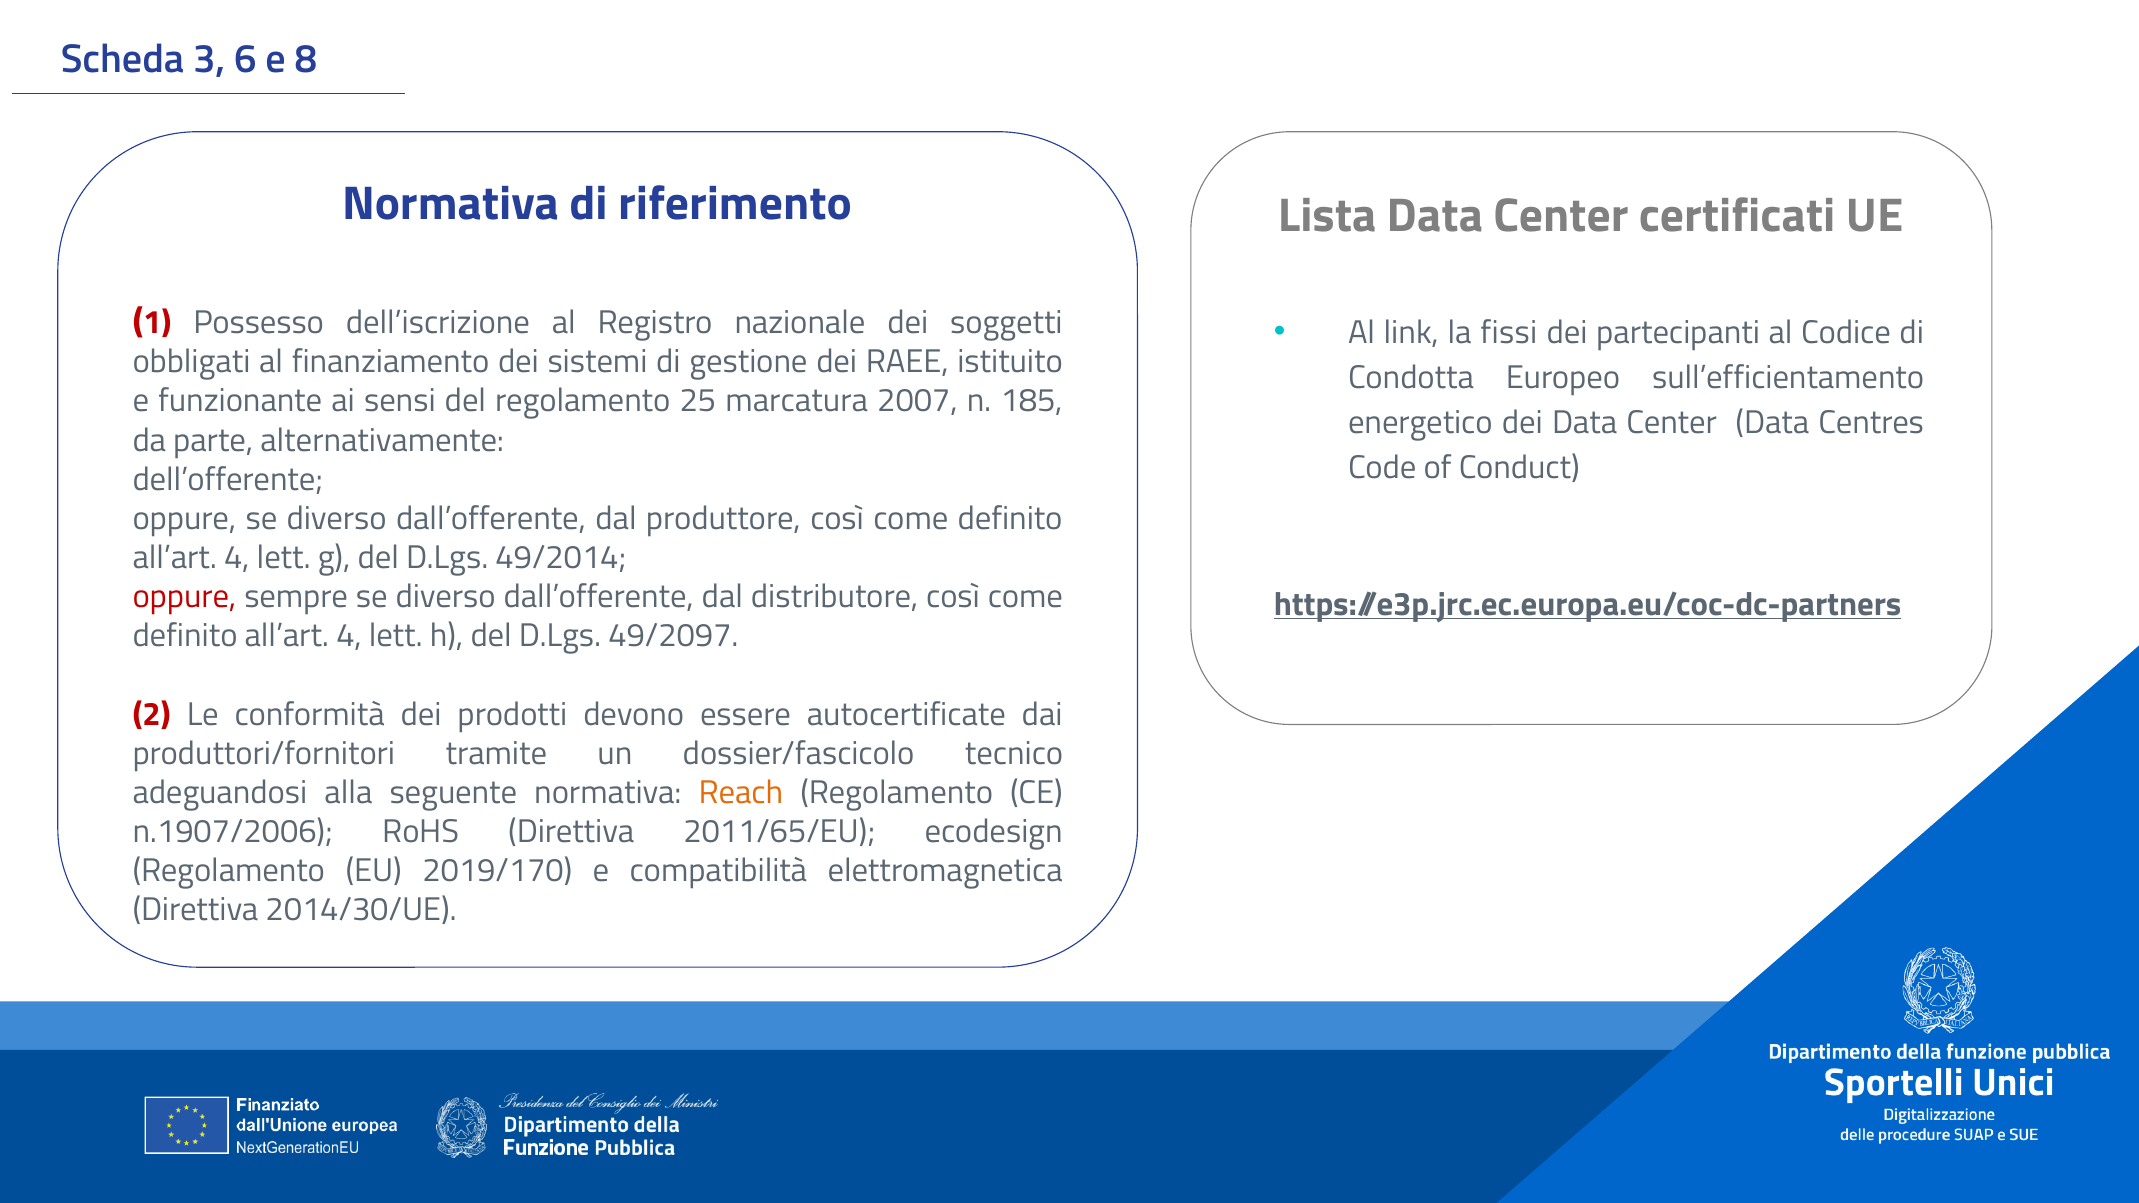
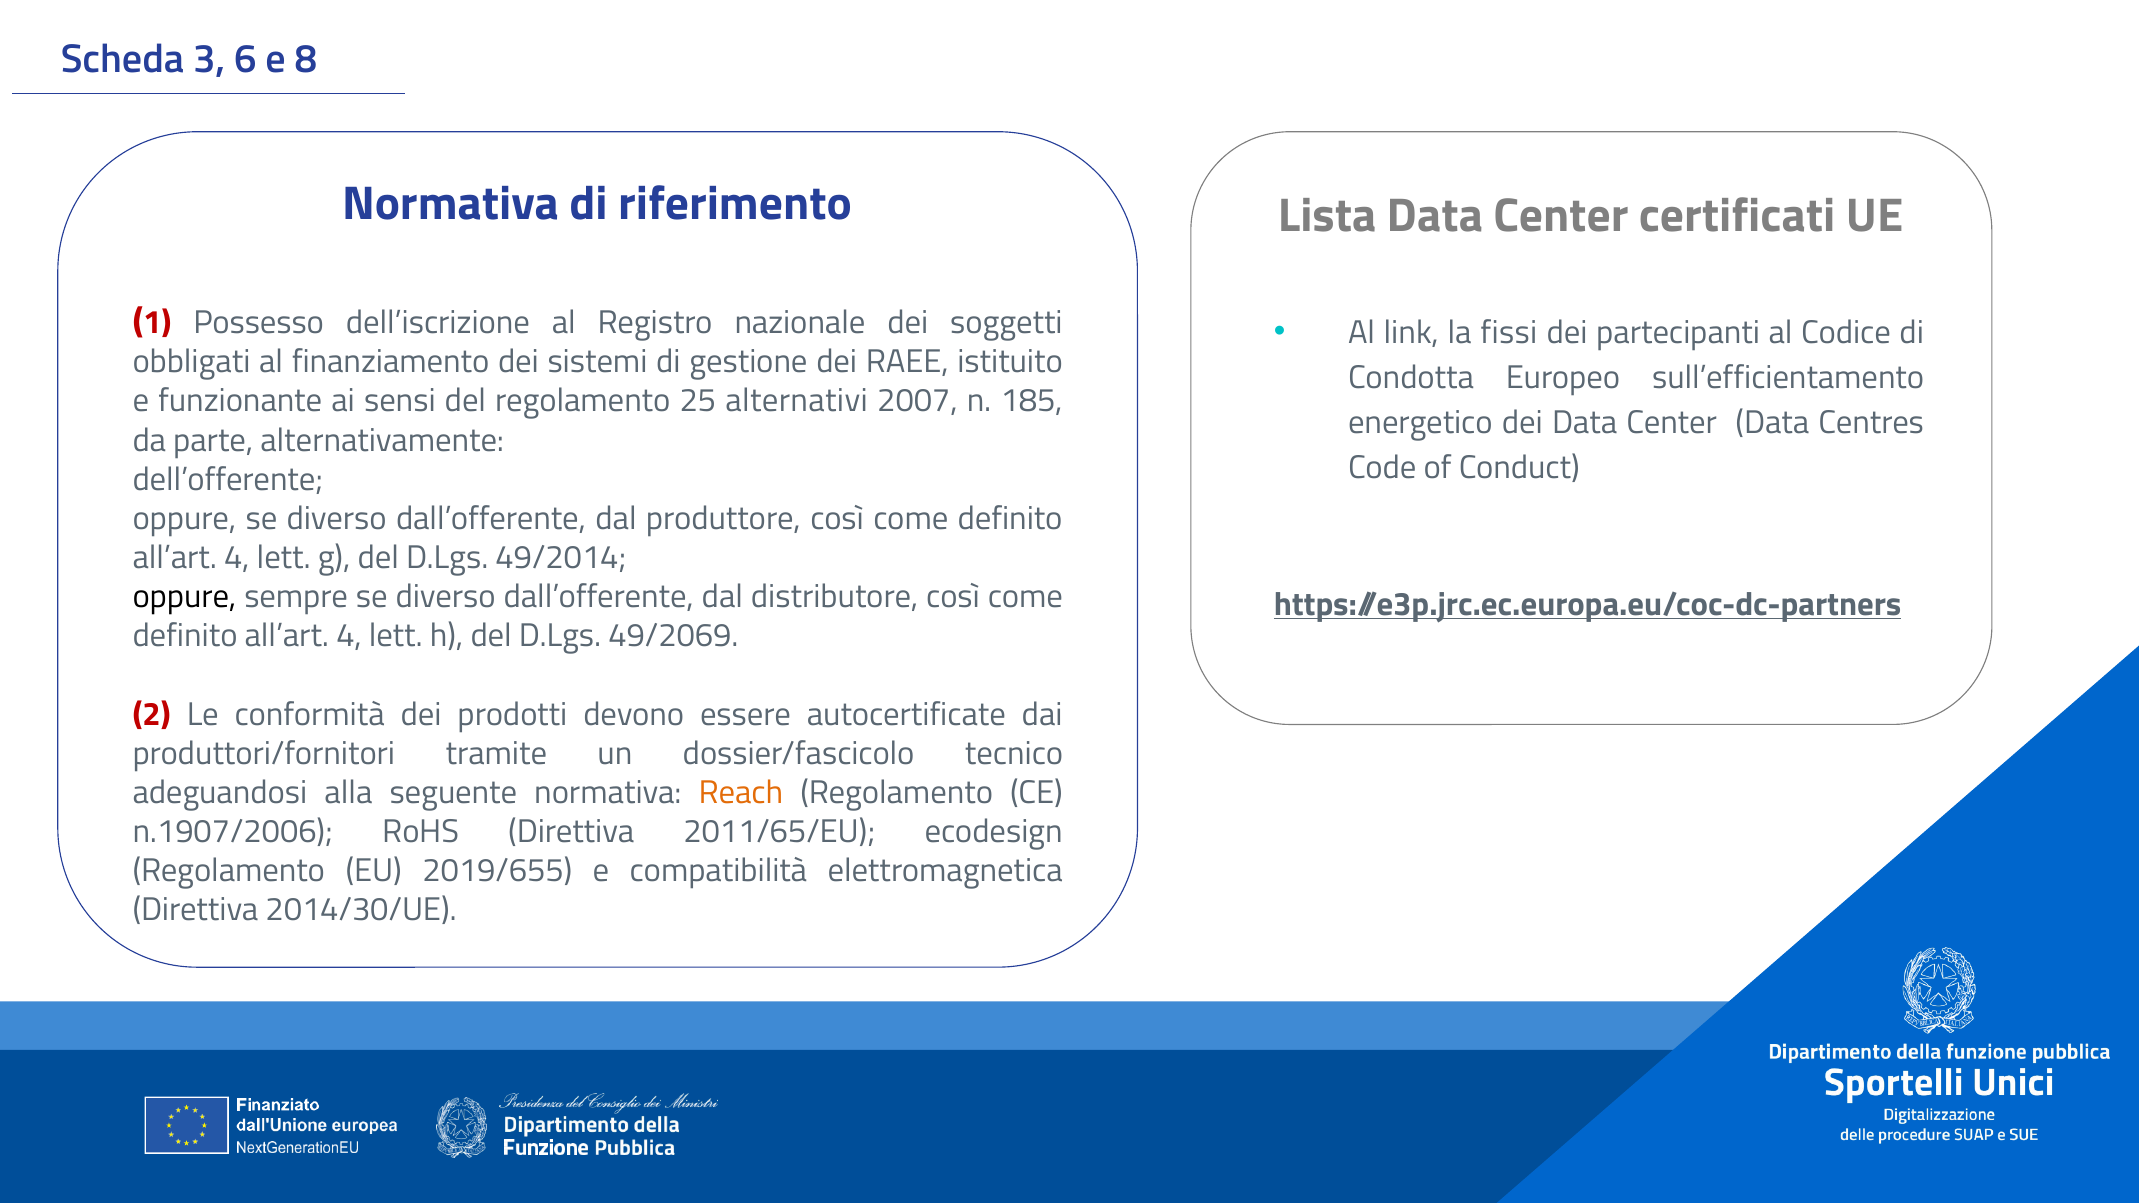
marcatura: marcatura -> alternativi (797, 401)
oppure colour: red -> black (184, 597)
49/2097: 49/2097 -> 49/2069 (673, 636)
2019/170: 2019/170 -> 2019/655 (497, 871)
